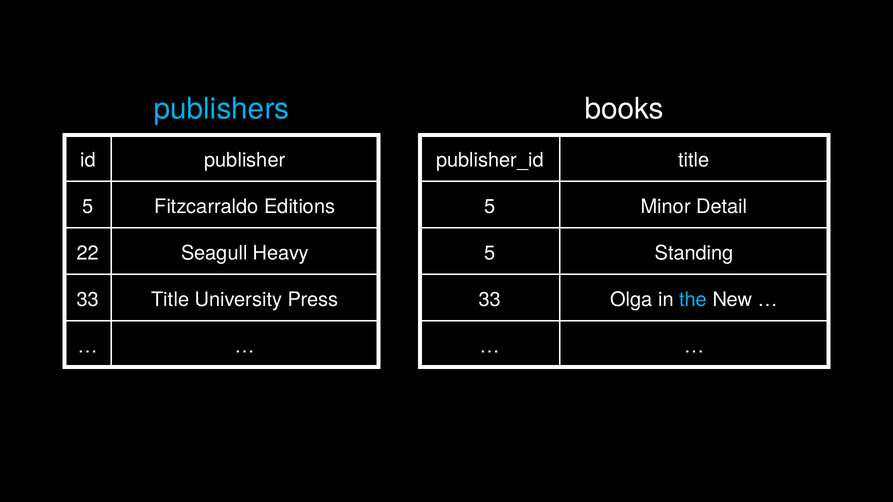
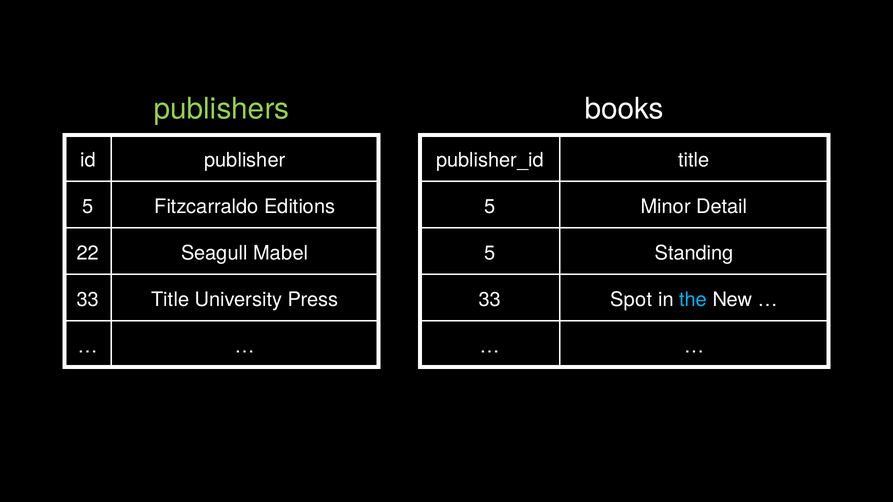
publishers colour: light blue -> light green (222, 109)
Heavy: Heavy -> Mabel (281, 253)
Olga: Olga -> Spot (631, 300)
